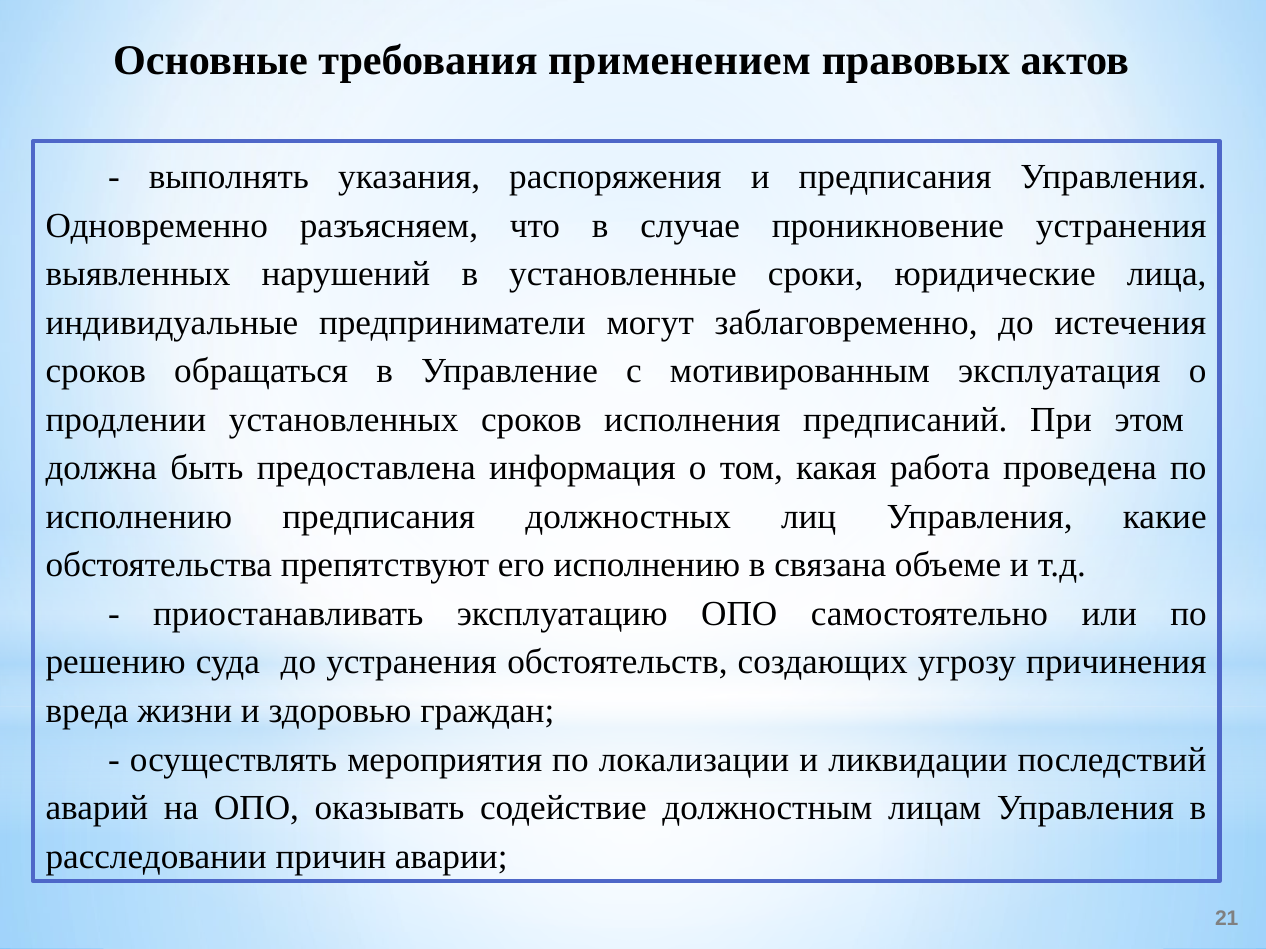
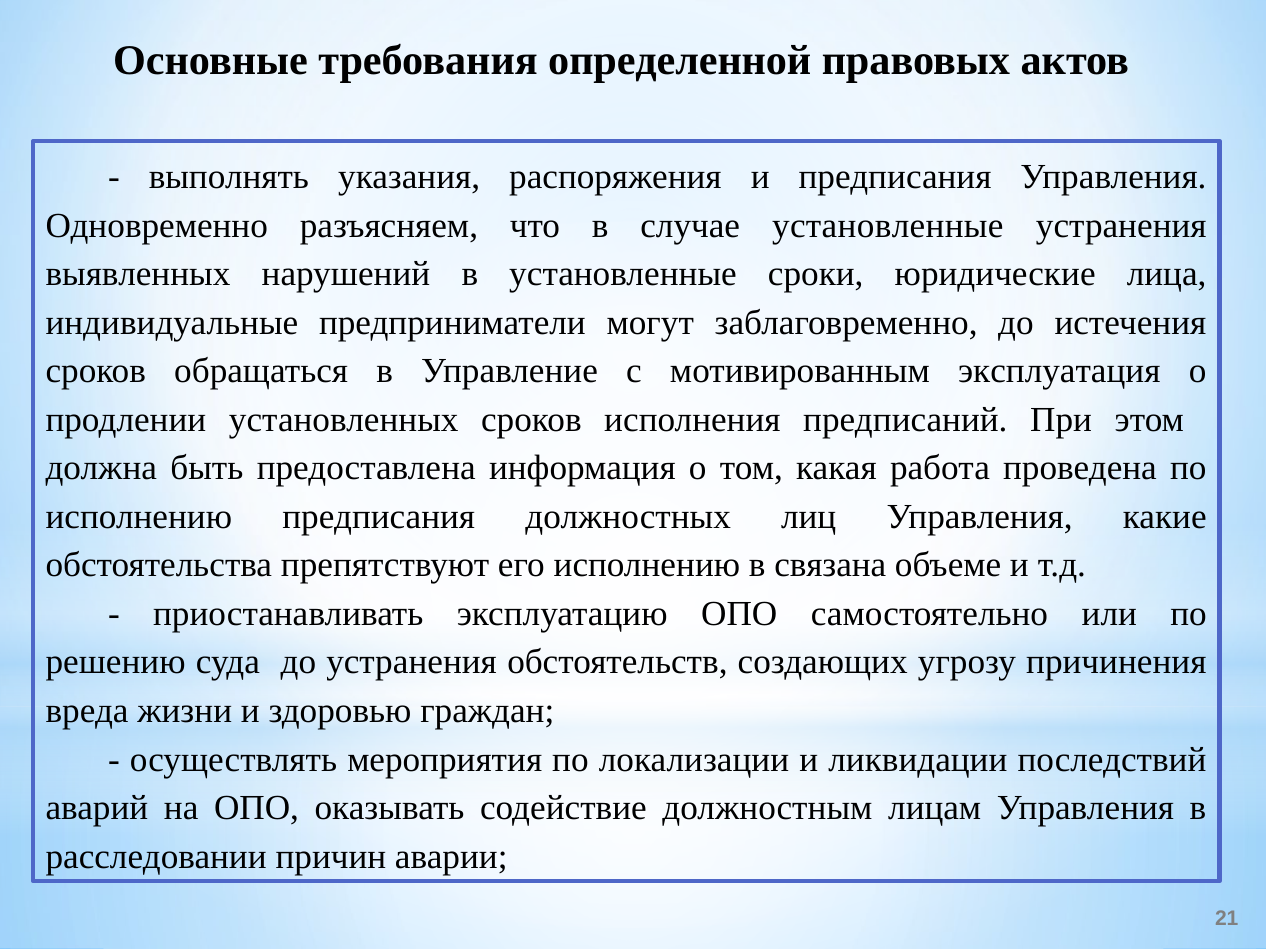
применением: применением -> определенной (680, 61)
случае проникновение: проникновение -> установленные (888, 226)
